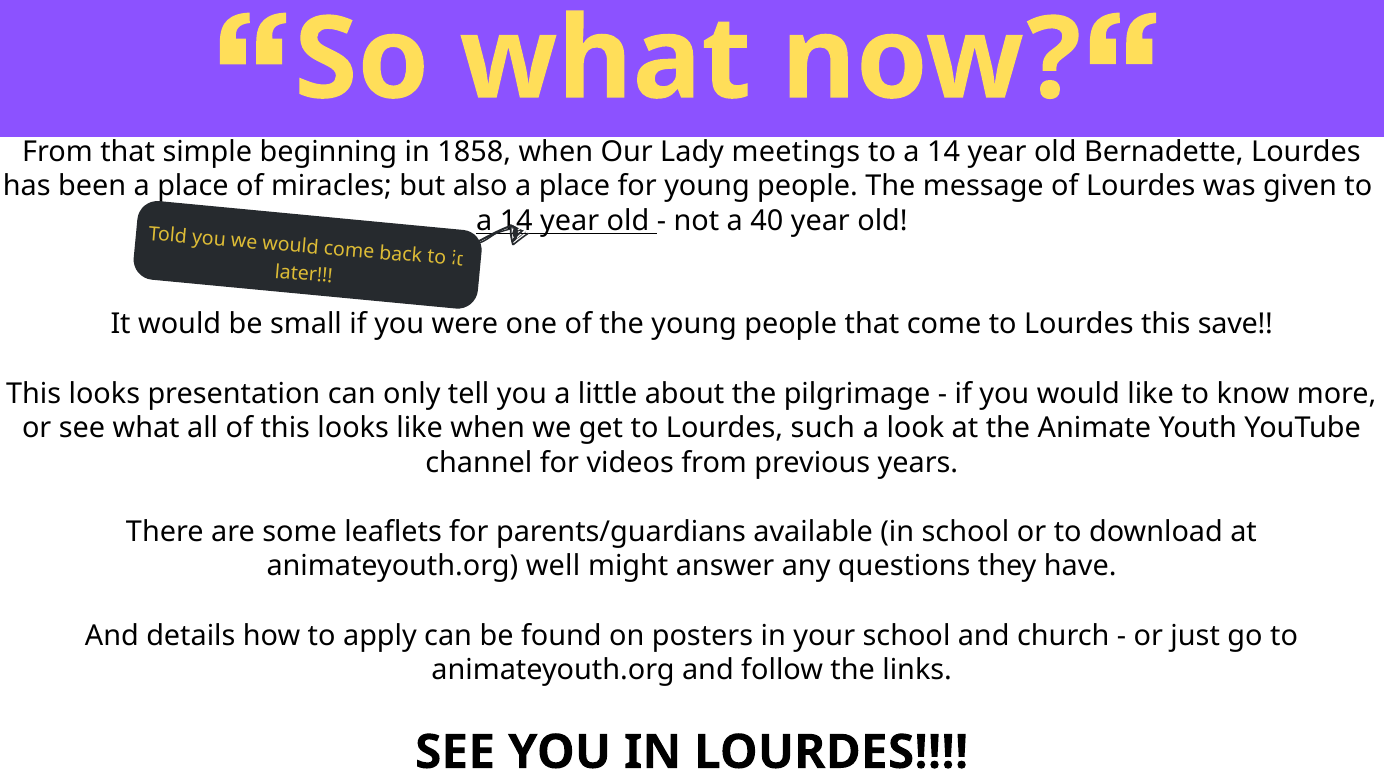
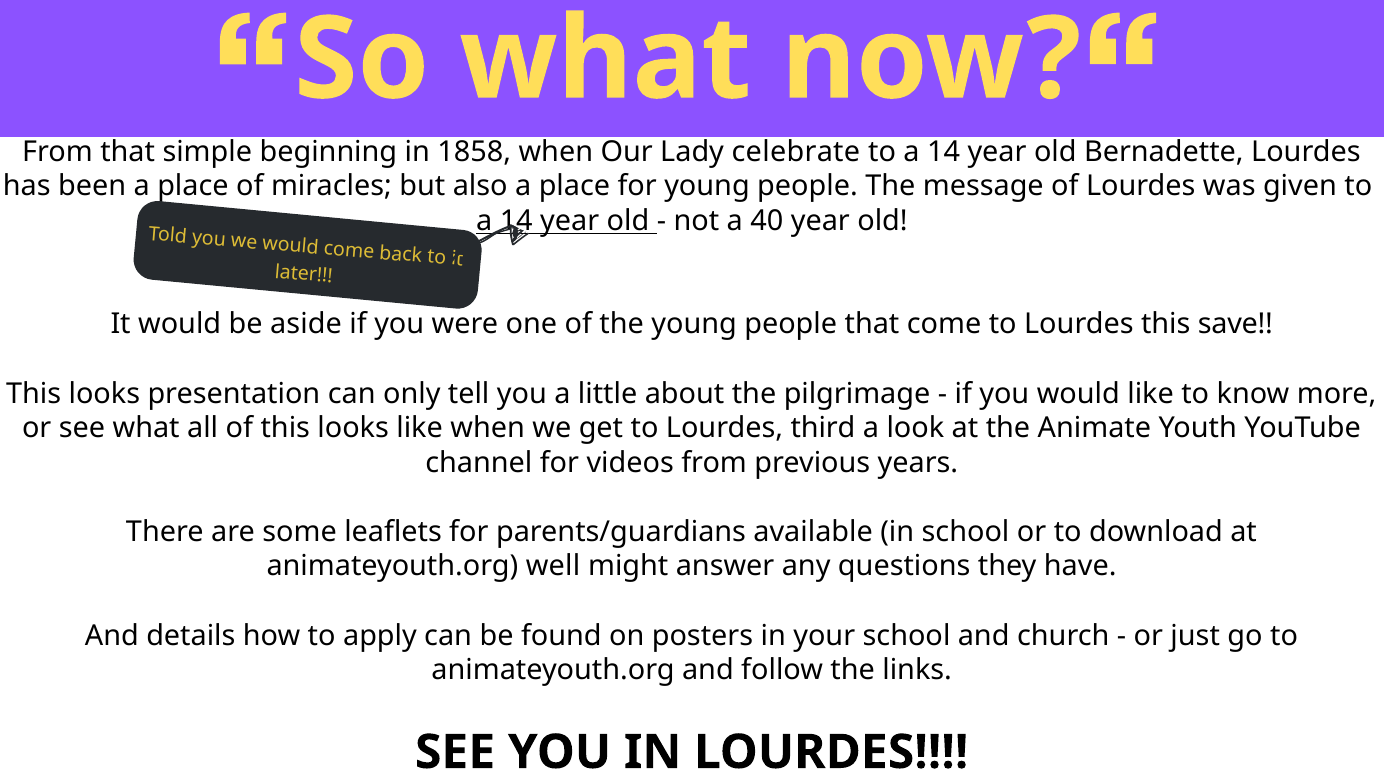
meetings: meetings -> celebrate (796, 152)
small: small -> aside (306, 325)
such: such -> third (823, 428)
